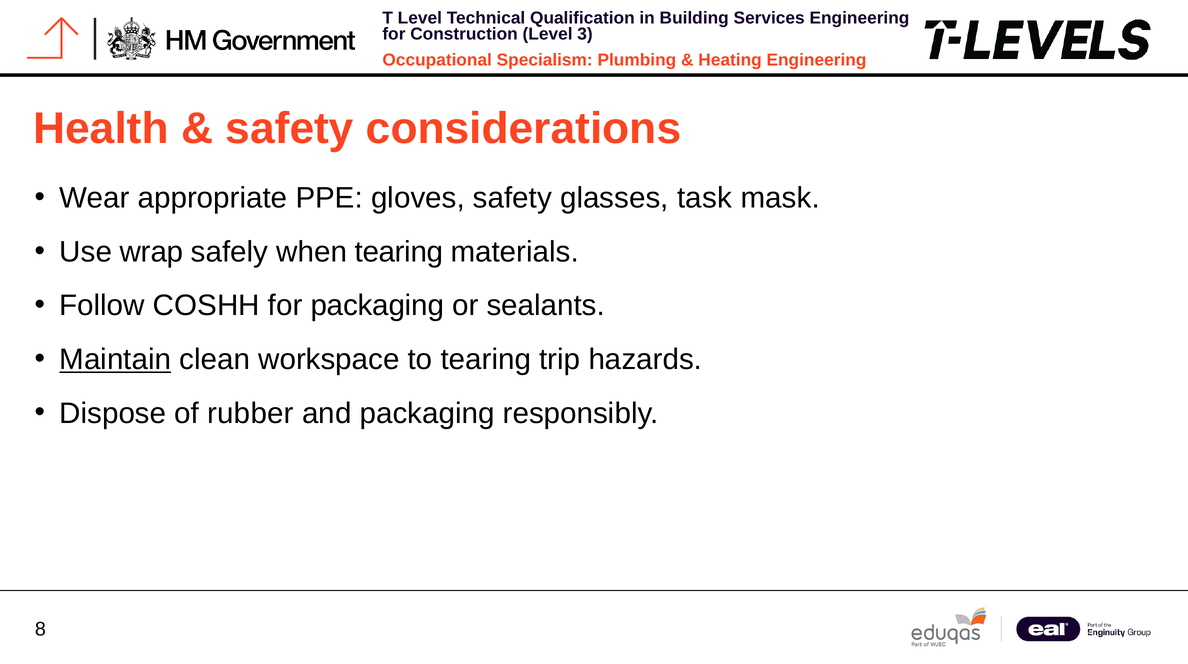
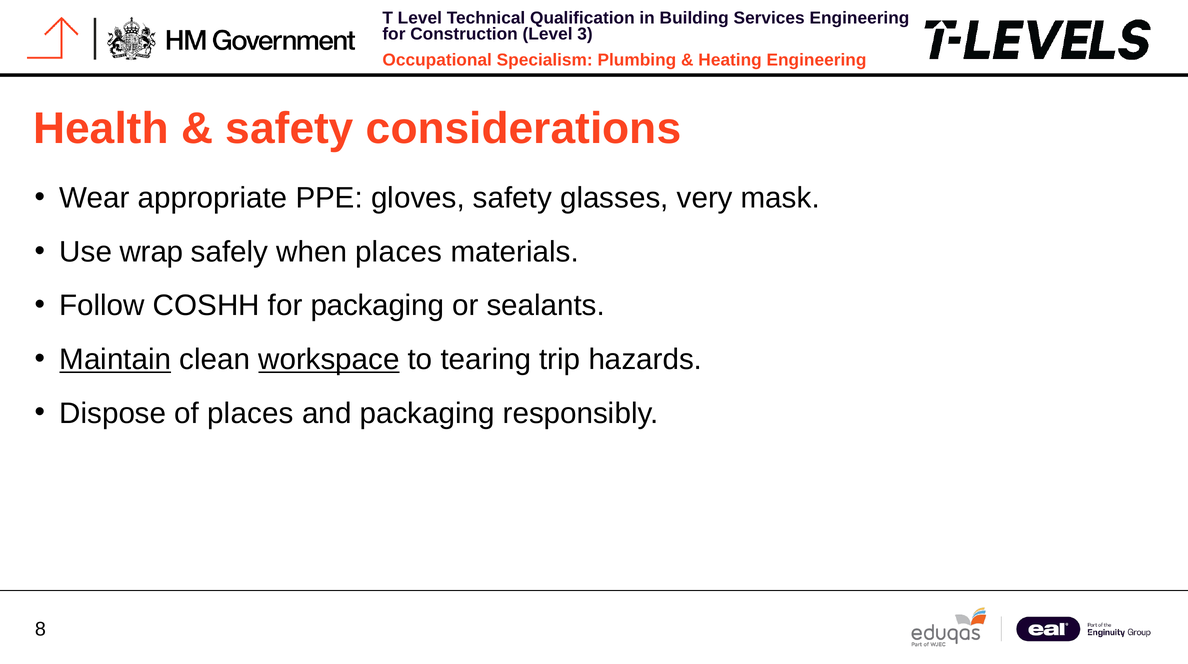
task: task -> very (705, 198)
when tearing: tearing -> places (399, 252)
workspace underline: none -> present (329, 360)
of rubber: rubber -> places (250, 413)
